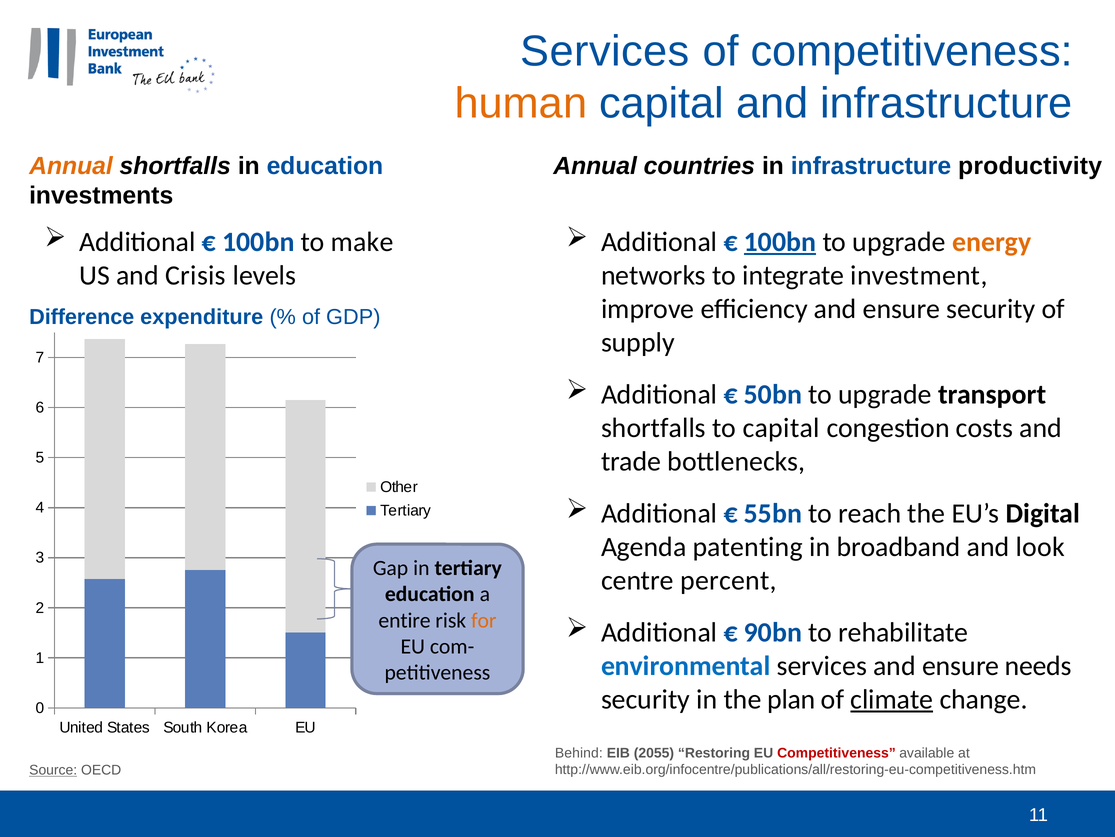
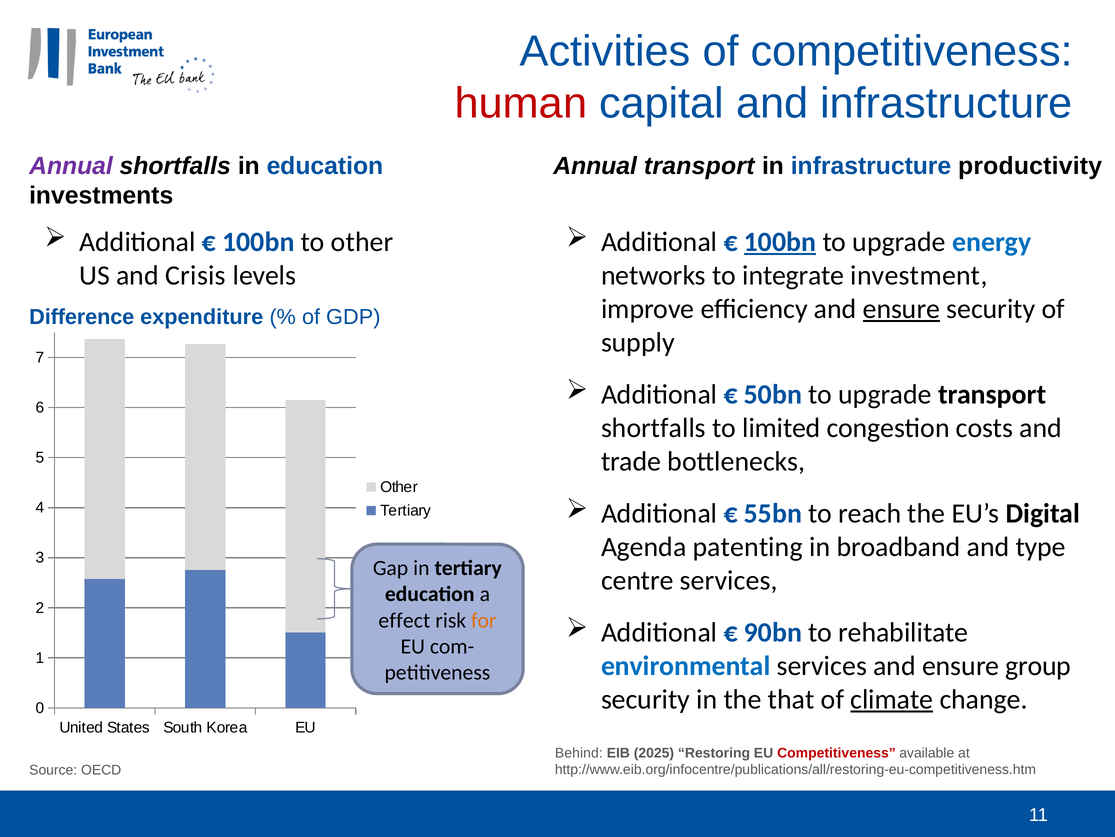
Services: Services -> Activities (605, 51)
human colour: orange -> red (521, 104)
Annual colour: orange -> purple (71, 166)
Annual countries: countries -> transport (699, 166)
to make: make -> other (362, 242)
energy colour: orange -> blue (992, 242)
ensure underline: none -> present (901, 309)
to capital: capital -> limited (781, 428)
look: look -> type (1041, 547)
centre percent: percent -> services (729, 580)
entire: entire -> effect (404, 620)
needs: needs -> group (1038, 665)
plan: plan -> that (791, 699)
2055: 2055 -> 2025 (654, 752)
Source underline: present -> none (53, 770)
